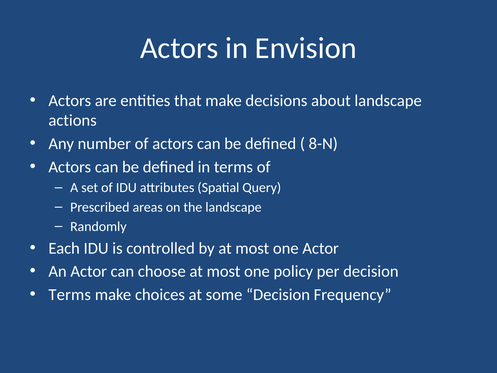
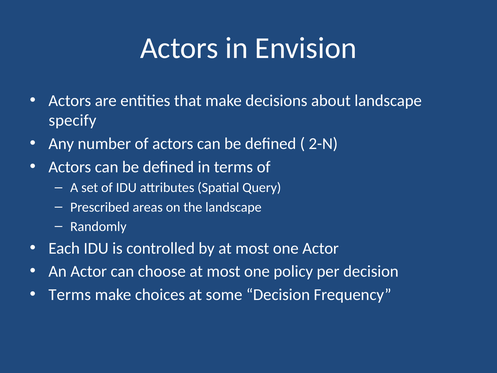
actions: actions -> specify (72, 120)
8-N: 8-N -> 2-N (323, 144)
